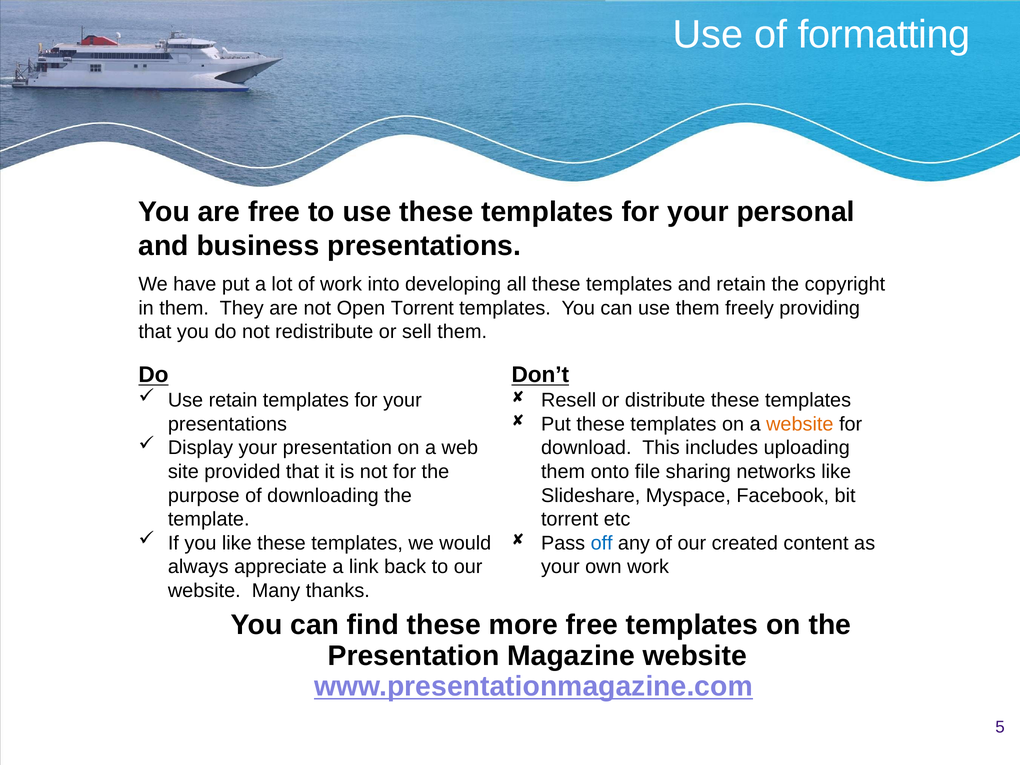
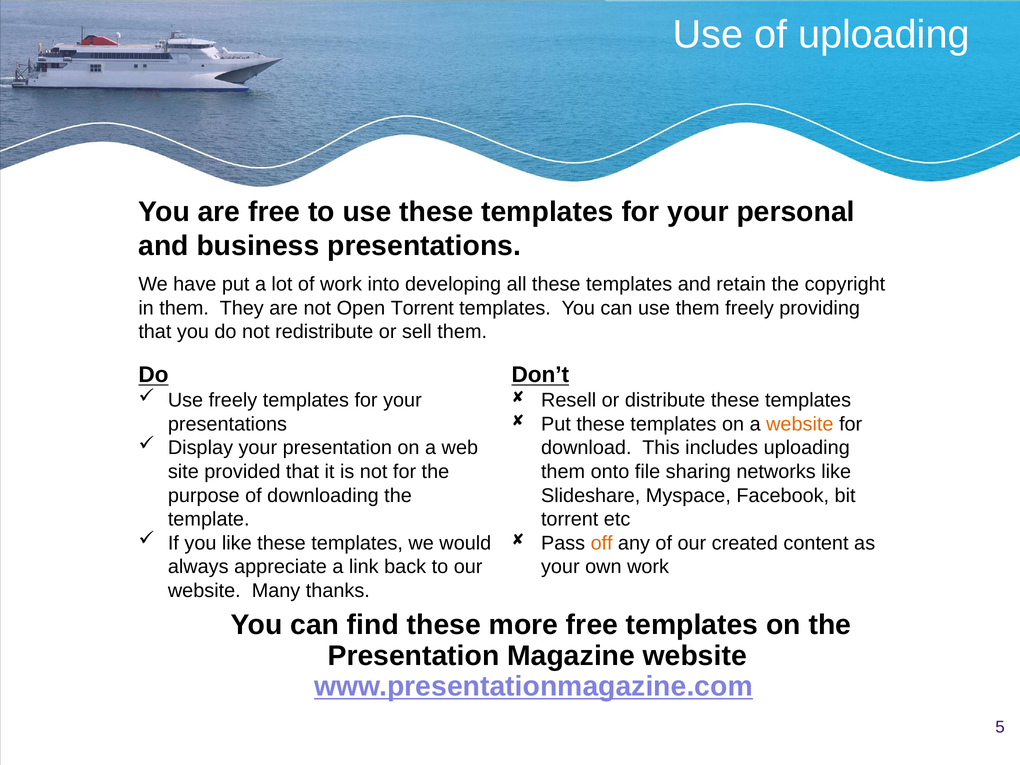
of formatting: formatting -> uploading (884, 35)
Use retain: retain -> freely (233, 400)
off colour: blue -> orange (602, 543)
